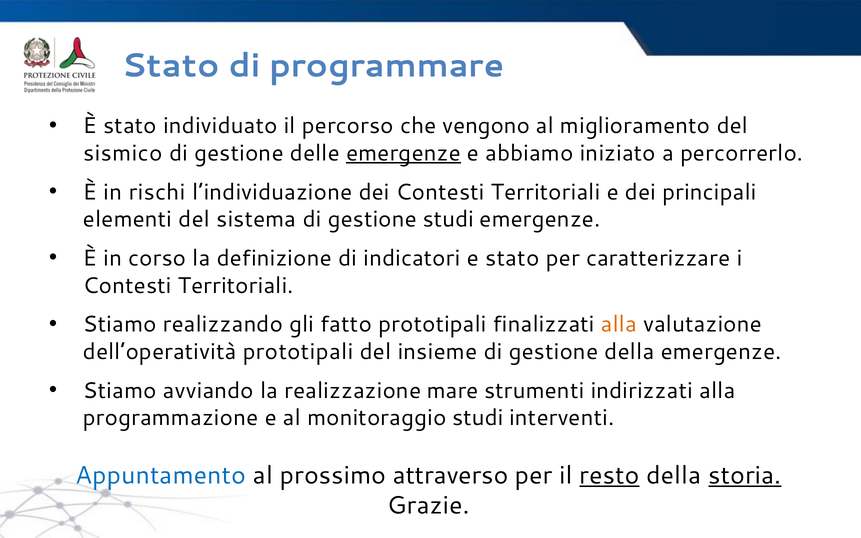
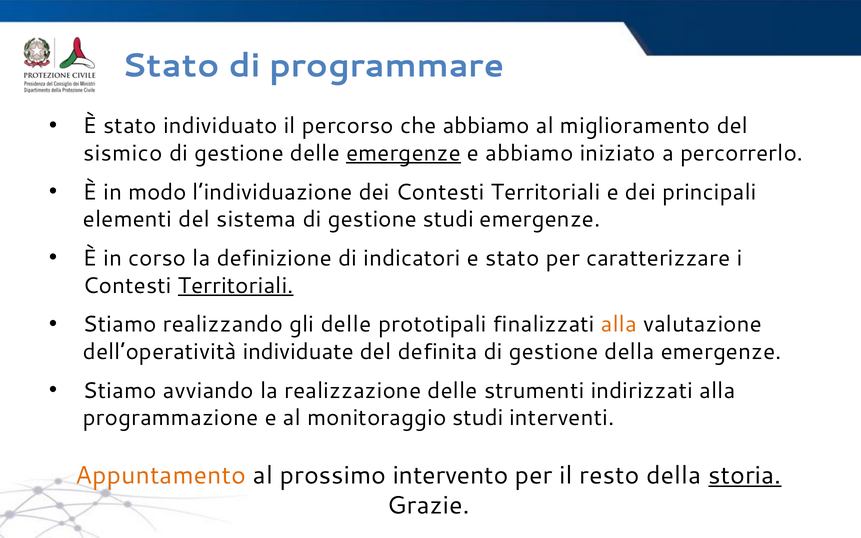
che vengono: vengono -> abbiamo (486, 126)
rischi: rischi -> modo (157, 192)
Territoriali underline: none -> present (236, 286)
gli fatto: fatto -> delle (346, 325)
dell’operatività prototipali: prototipali -> individuate (298, 352)
insieme: insieme -> definita (437, 352)
realizzazione mare: mare -> delle (453, 391)
Appuntamento colour: blue -> orange (161, 476)
attraverso: attraverso -> intervento (451, 476)
resto underline: present -> none (610, 476)
